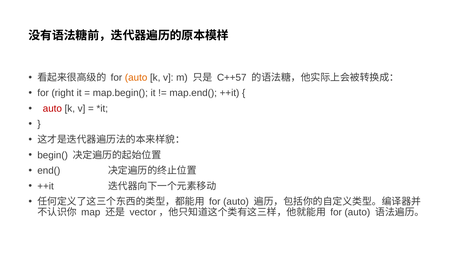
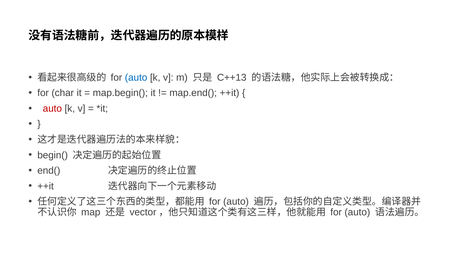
auto colour: orange -> blue (136, 78)
C++57: C++57 -> C++13 (232, 78)
right: right -> char (63, 93)
